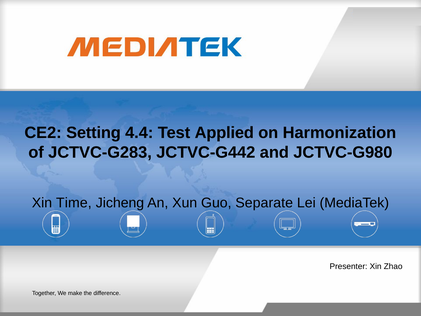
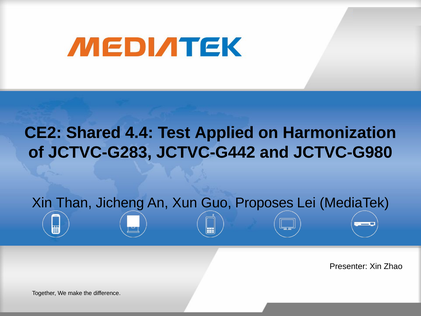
Setting: Setting -> Shared (93, 133)
Time: Time -> Than (74, 203)
Separate: Separate -> Proposes (264, 203)
